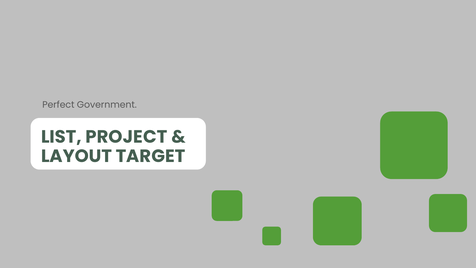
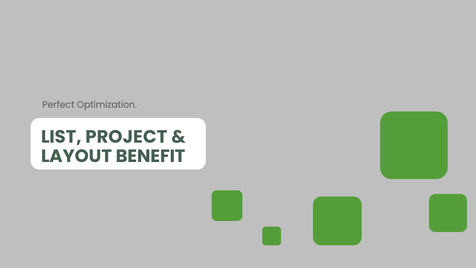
Government: Government -> Optimization (107, 105)
TARGET: TARGET -> BENEFIT (151, 156)
